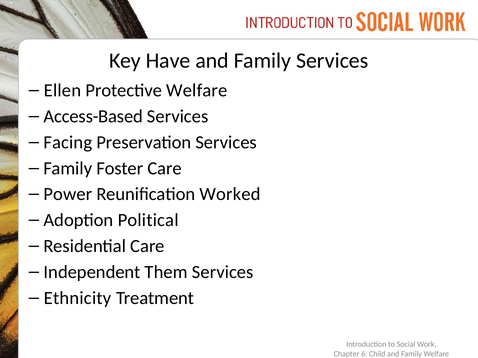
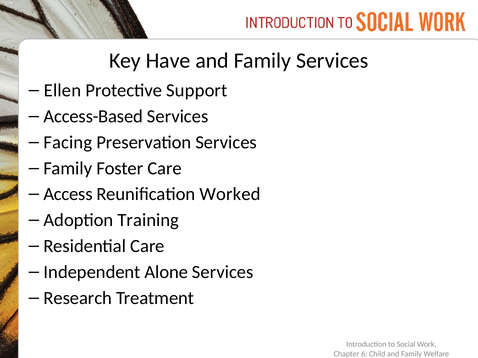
Protective Welfare: Welfare -> Support (197, 90)
Power: Power -> Access (68, 194)
Political: Political -> Training (148, 220)
Them: Them -> Alone (166, 272)
Ethnicity: Ethnicity -> Research (78, 298)
